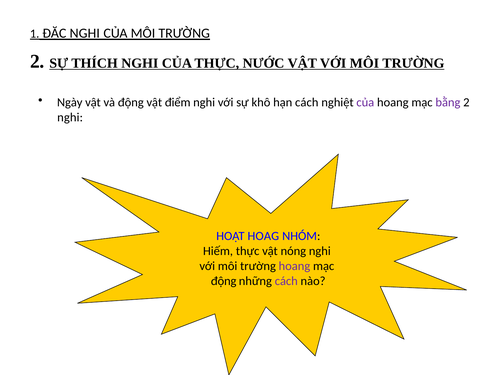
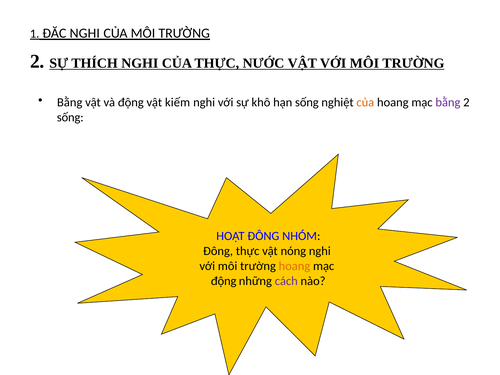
Ngày: Ngày -> Bằng (70, 102)
điểm: điểm -> kiếm (178, 102)
hạn cách: cách -> sống (307, 102)
của colour: purple -> orange (365, 102)
nghi: nghi -> sống (70, 117)
HOẠT HOAG: HOAG -> ĐÔNG (263, 236)
Hiếm: Hiếm -> Đông (218, 251)
hoang colour: purple -> orange (294, 266)
